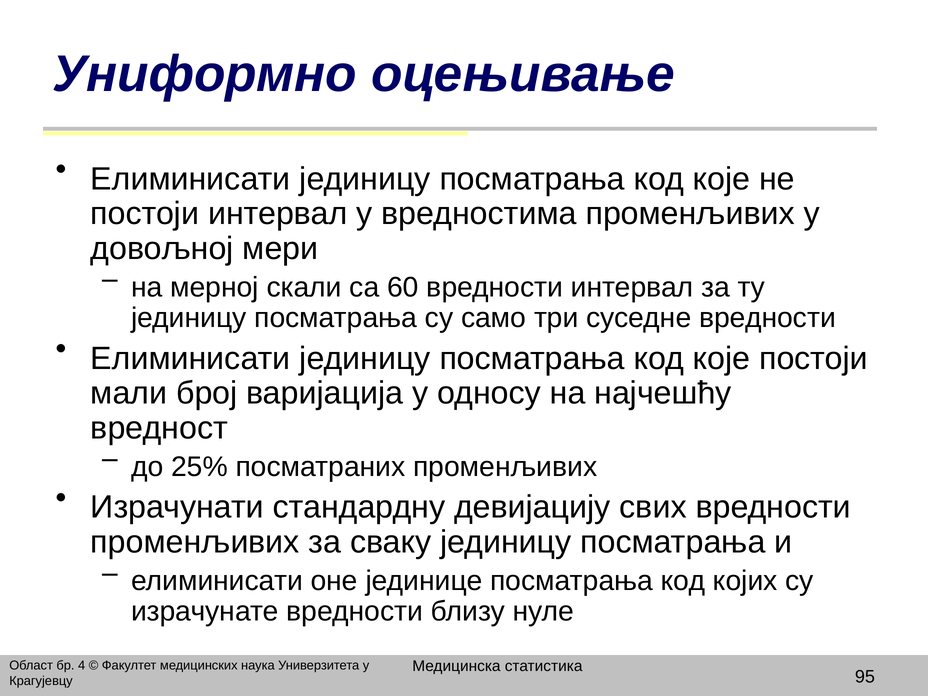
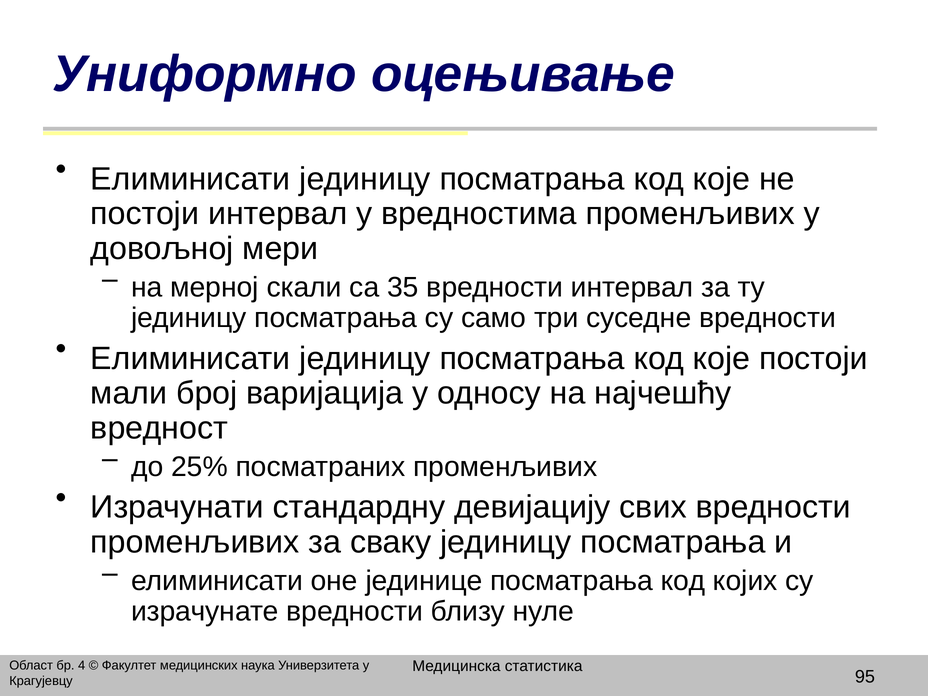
60: 60 -> 35 (403, 287)
